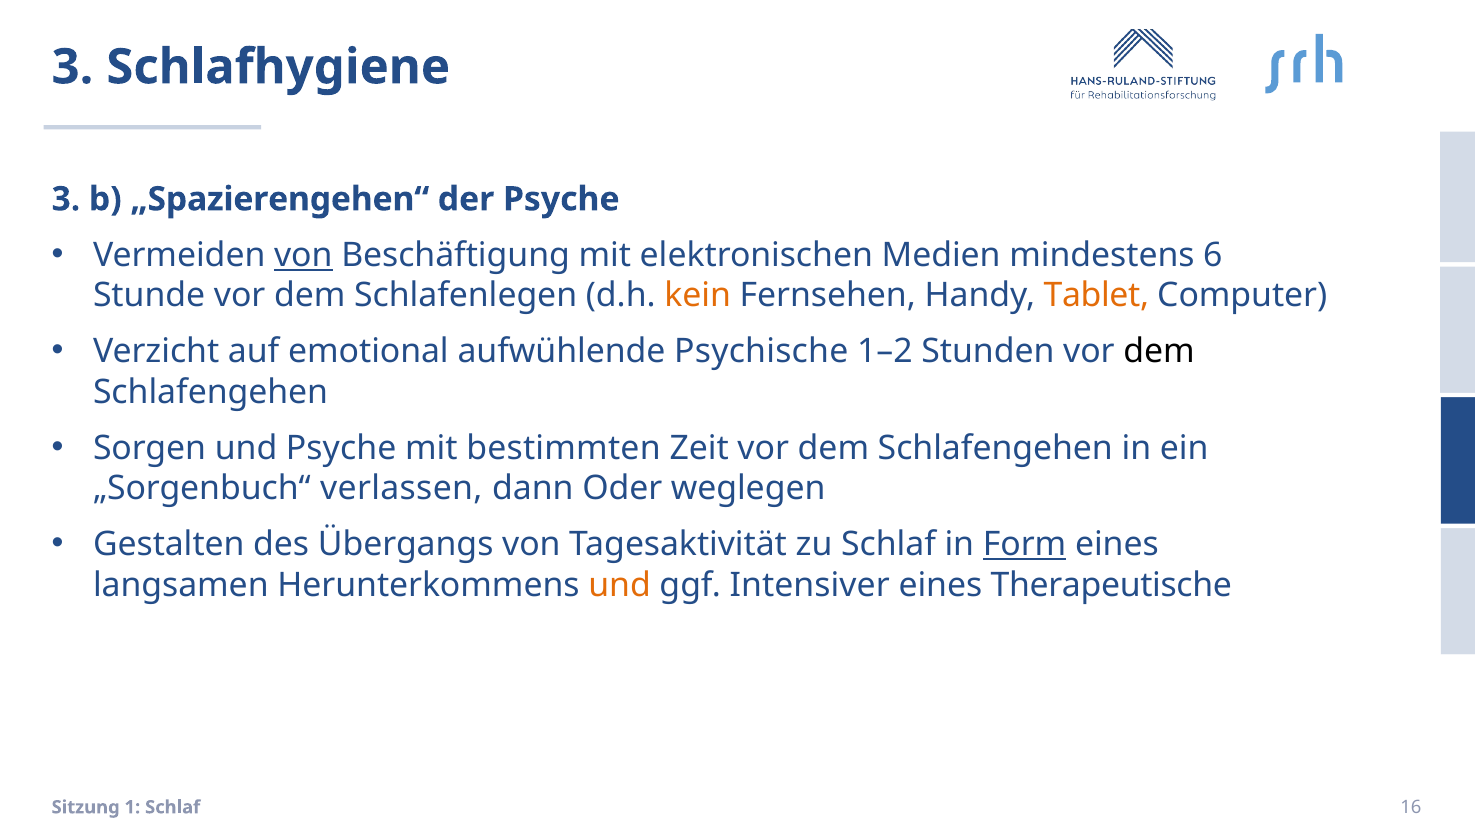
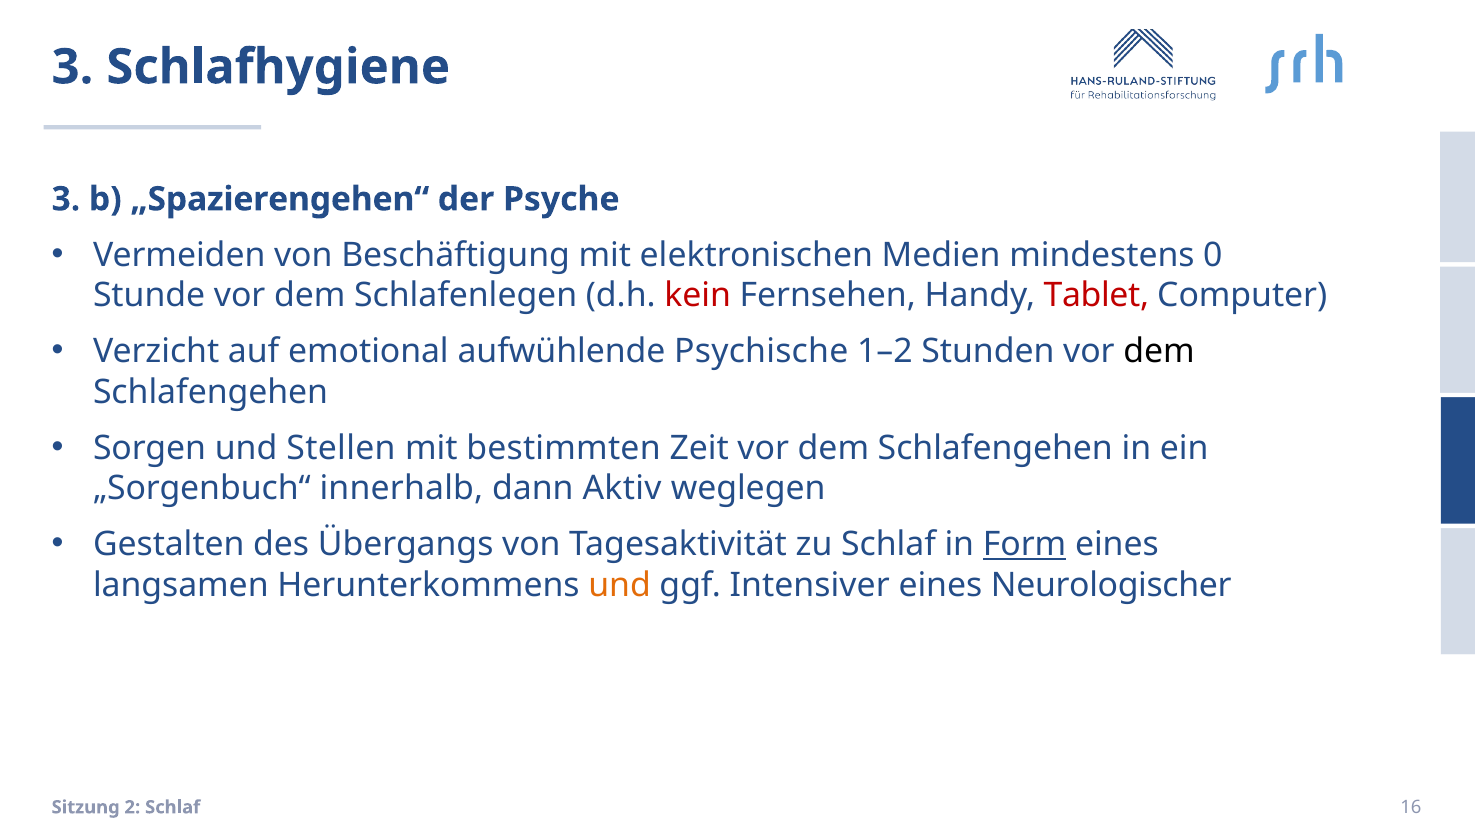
von underline: present -> none (303, 255)
6: 6 -> 0 (1213, 255)
kein colour: orange -> red (698, 296)
Tablet colour: orange -> red (1096, 296)
und Psyche: Psyche -> Stellen (341, 448)
verlassen: verlassen -> innerhalb (401, 489)
Oder: Oder -> Aktiv (622, 489)
Therapeutische: Therapeutische -> Neurologischer (1111, 585)
1: 1 -> 2 (132, 807)
